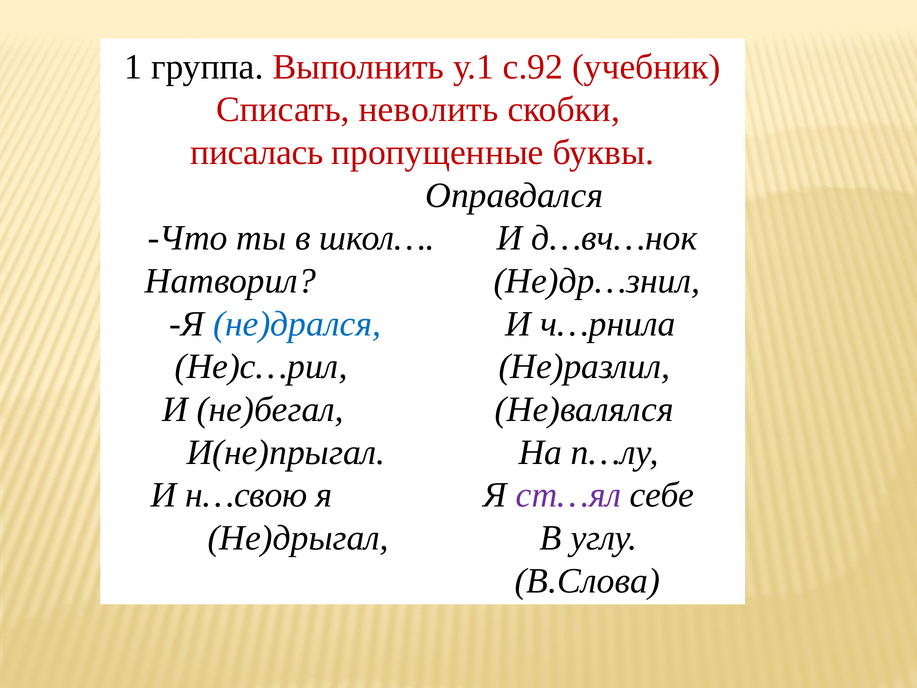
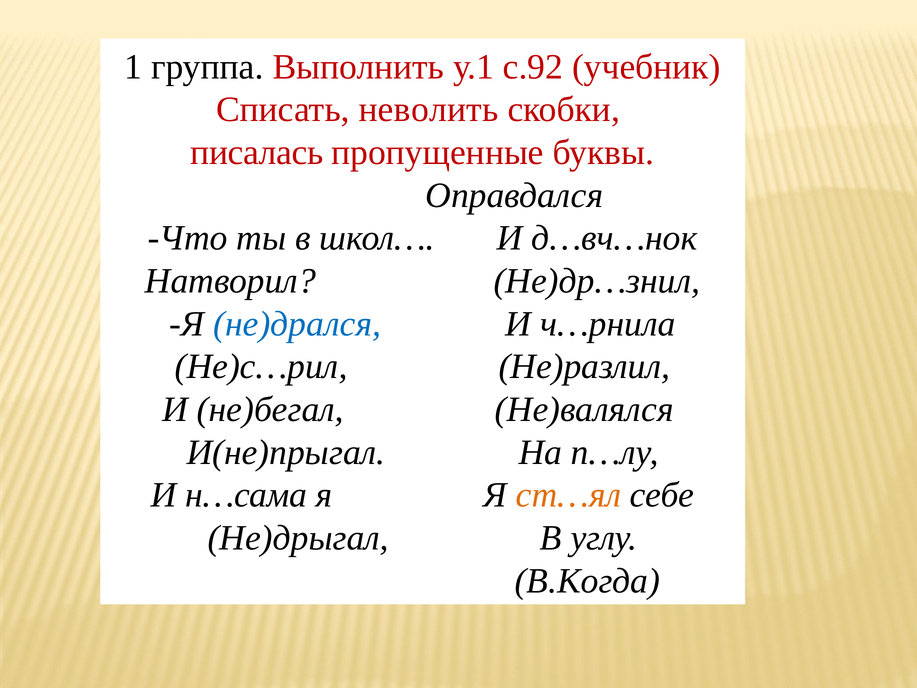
н…свою: н…свою -> н…сама (246, 495)
ст…ял colour: purple -> orange (568, 495)
В.Слова: В.Слова -> В.Когда (587, 581)
